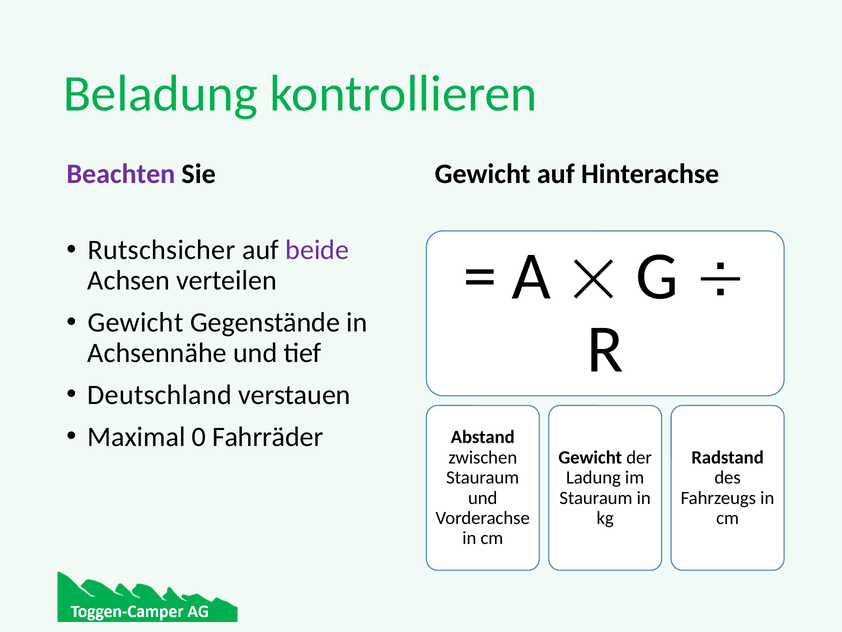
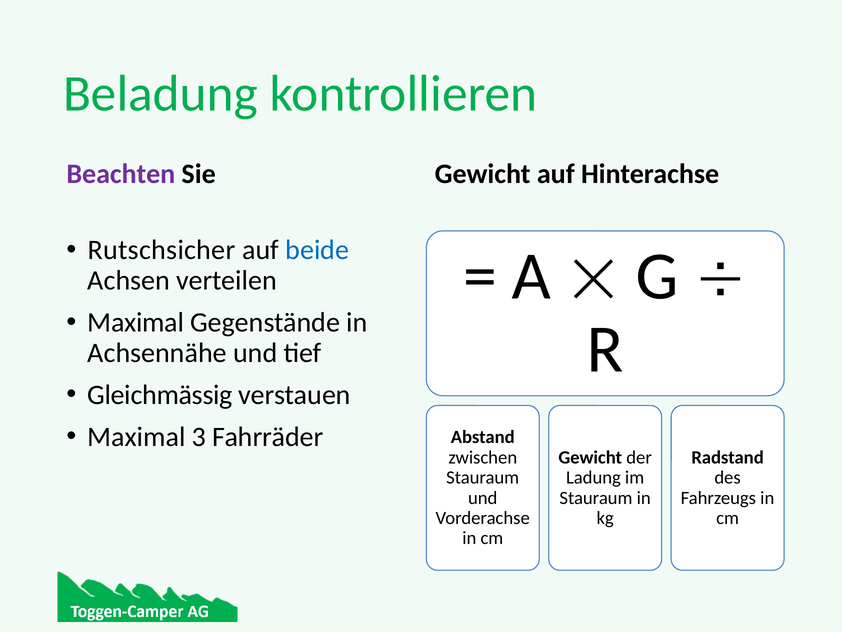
beide colour: purple -> blue (317, 250)
Gewicht: Gewicht -> Maximal (136, 322)
Deutschland: Deutschland -> Gleichmässig (160, 394)
0: 0 -> 3 (199, 436)
